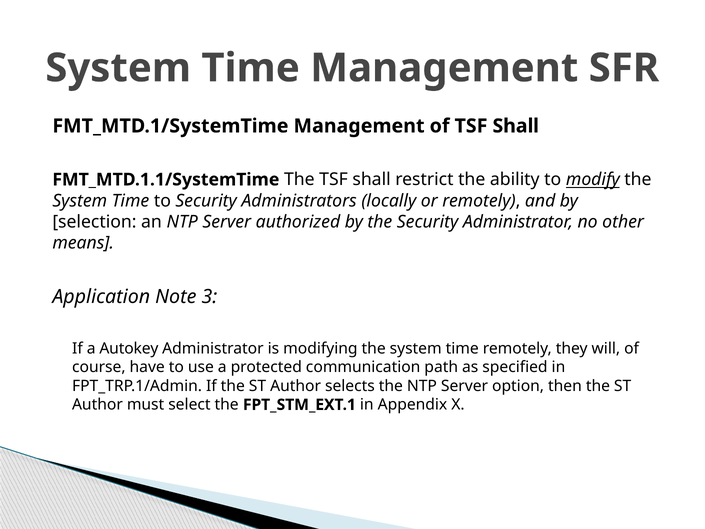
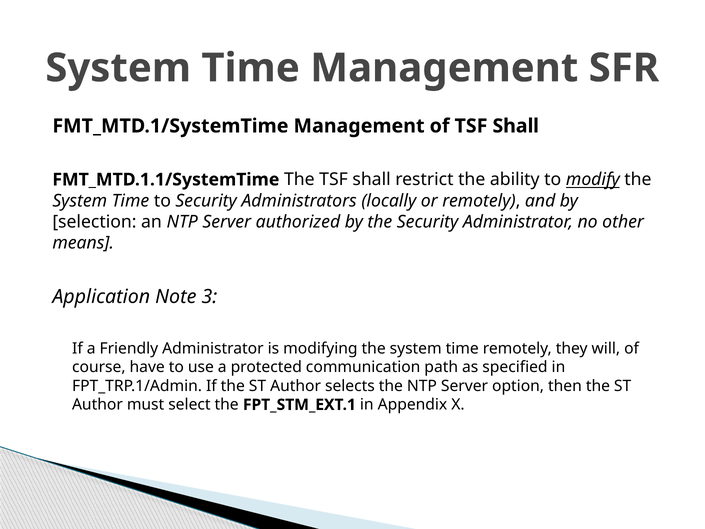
Autokey: Autokey -> Friendly (129, 348)
